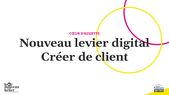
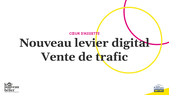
Créer: Créer -> Vente (58, 57)
client: client -> trafic (112, 57)
